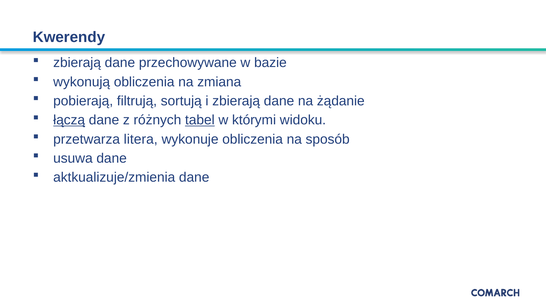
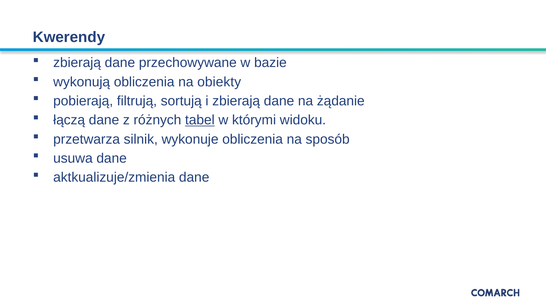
zmiana: zmiana -> obiekty (219, 82)
łączą underline: present -> none (69, 120)
litera: litera -> silnik (141, 139)
